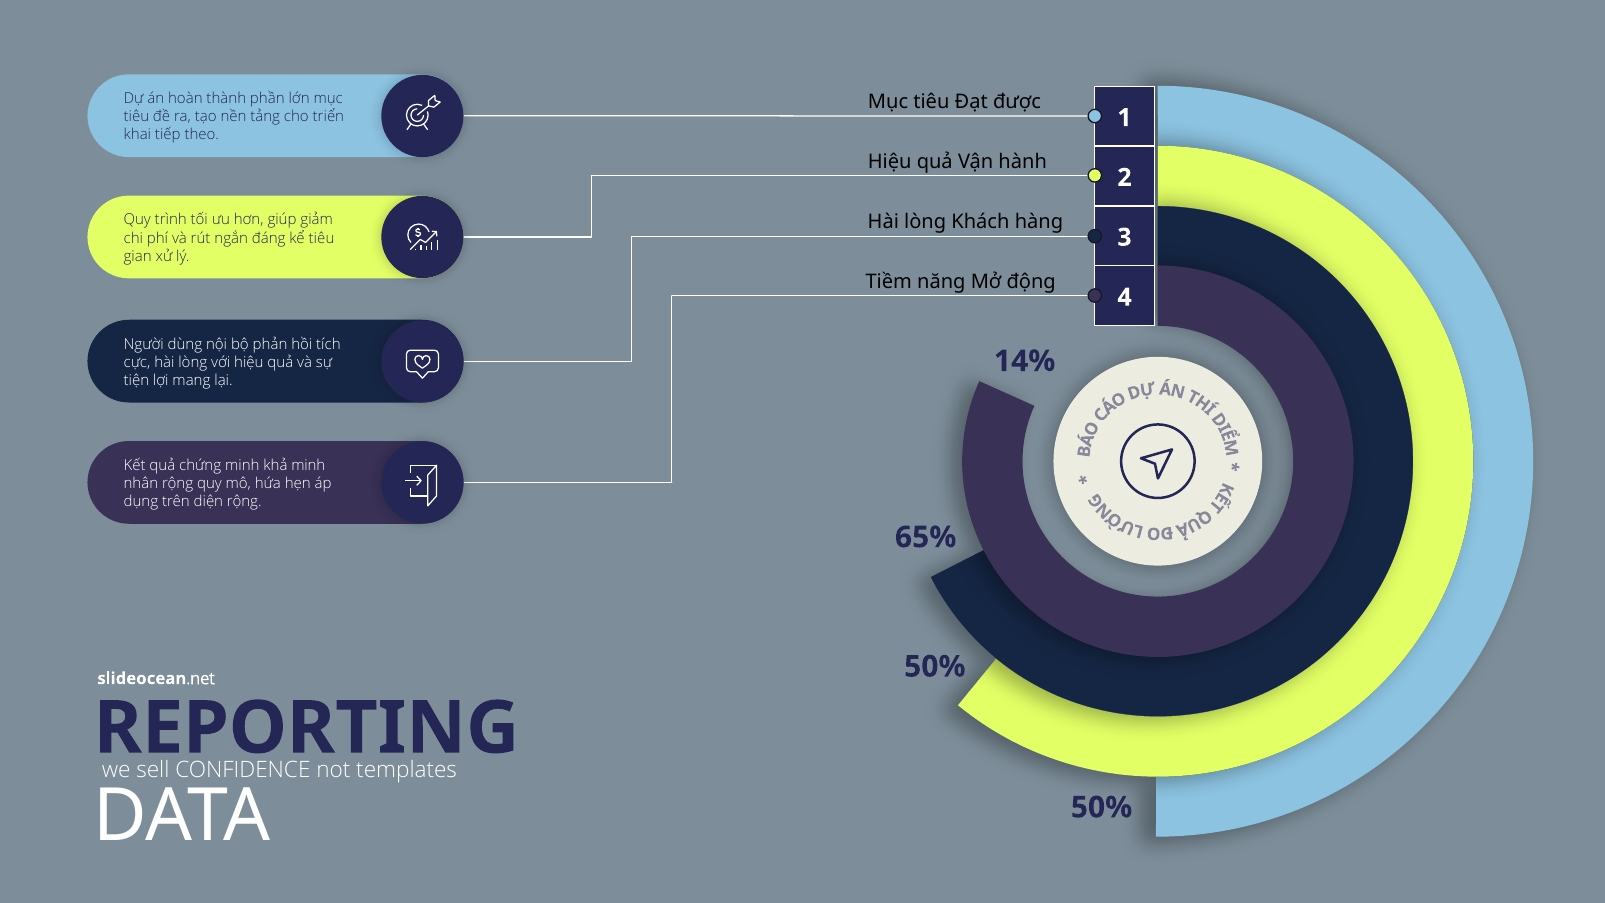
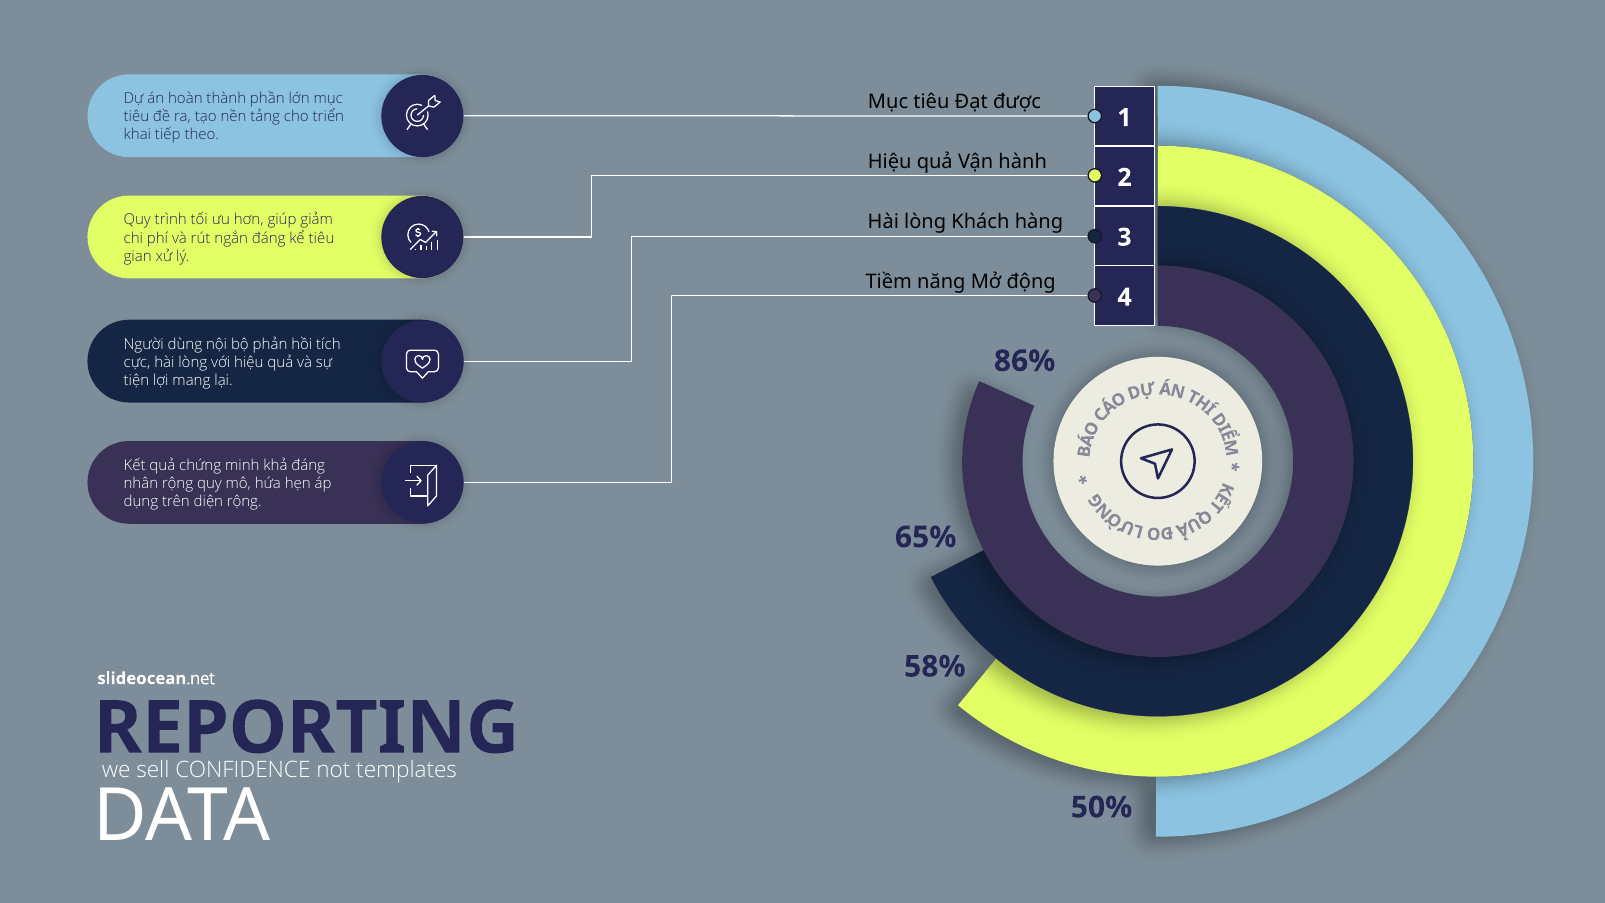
14%: 14% -> 86% (1025, 361)
khả minh: minh -> đáng (308, 465)
50%: 50% -> 58% (935, 666)
